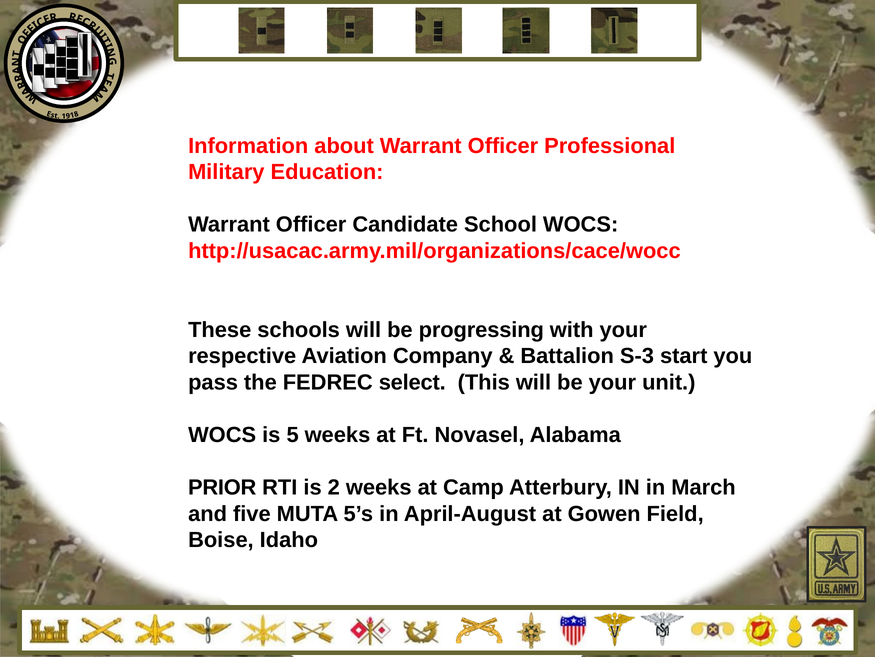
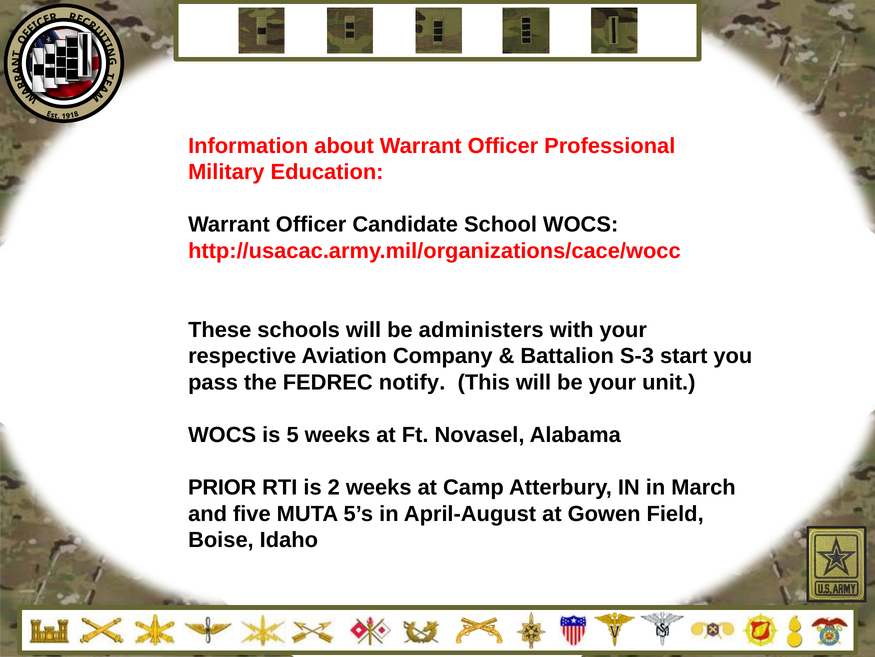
progressing: progressing -> administers (481, 329)
select: select -> notify (412, 382)
